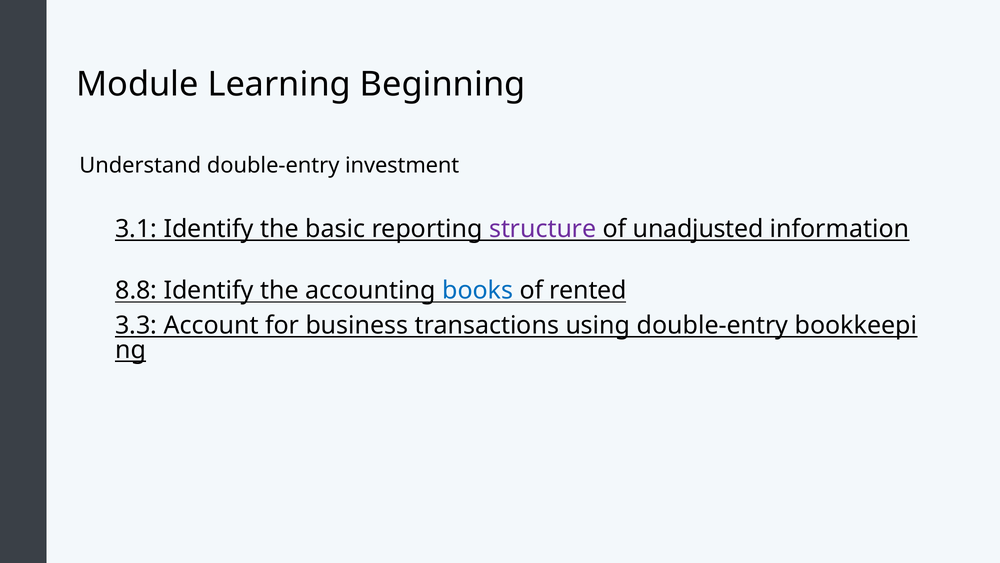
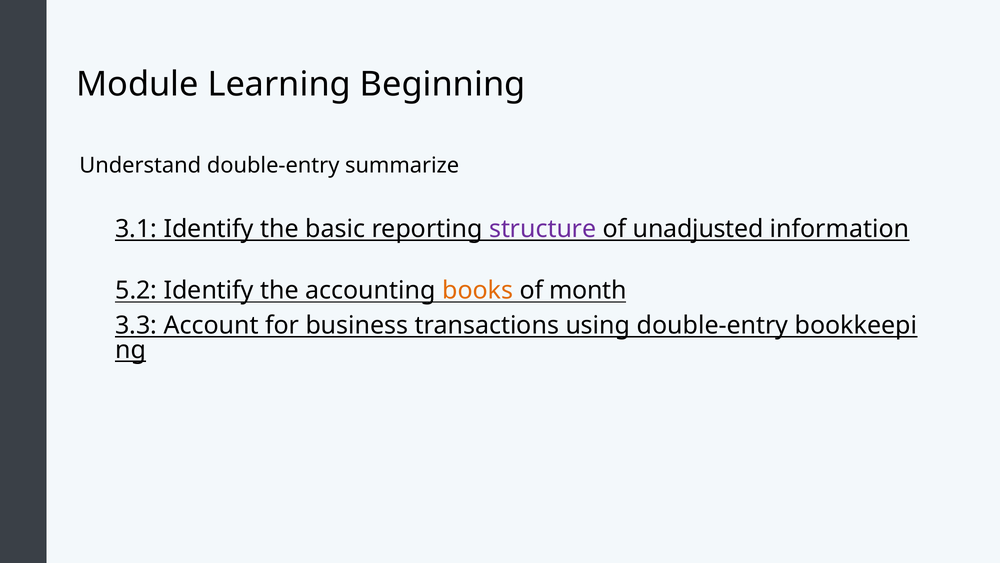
investment: investment -> summarize (402, 165)
8.8: 8.8 -> 5.2 (136, 290)
books colour: blue -> orange (478, 290)
rented: rented -> month (588, 290)
